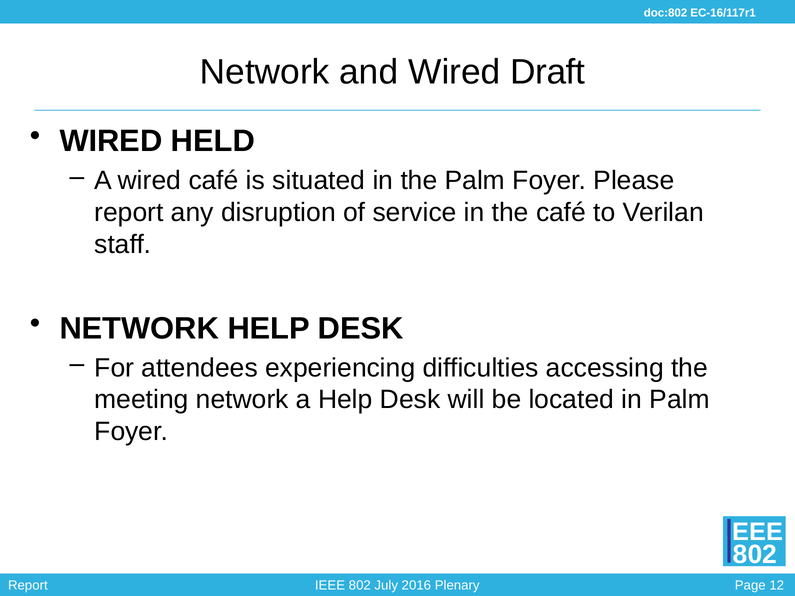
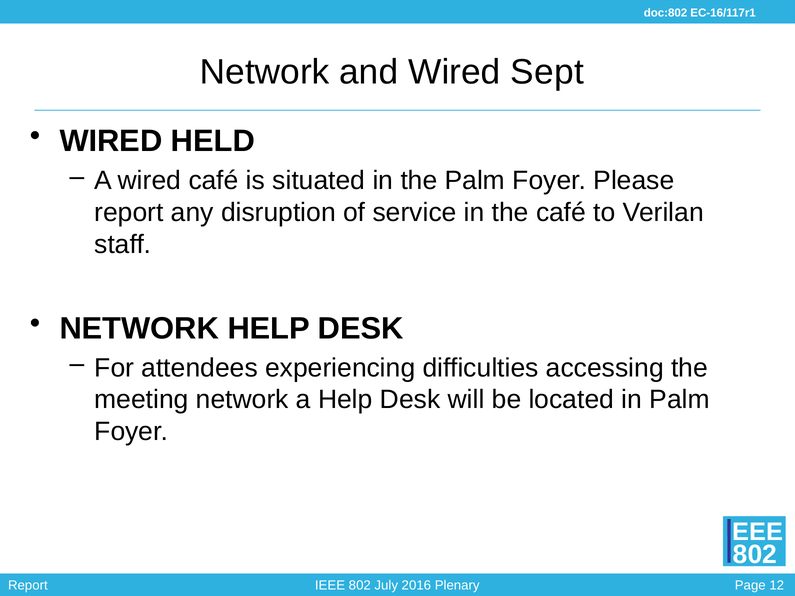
Draft: Draft -> Sept (547, 72)
